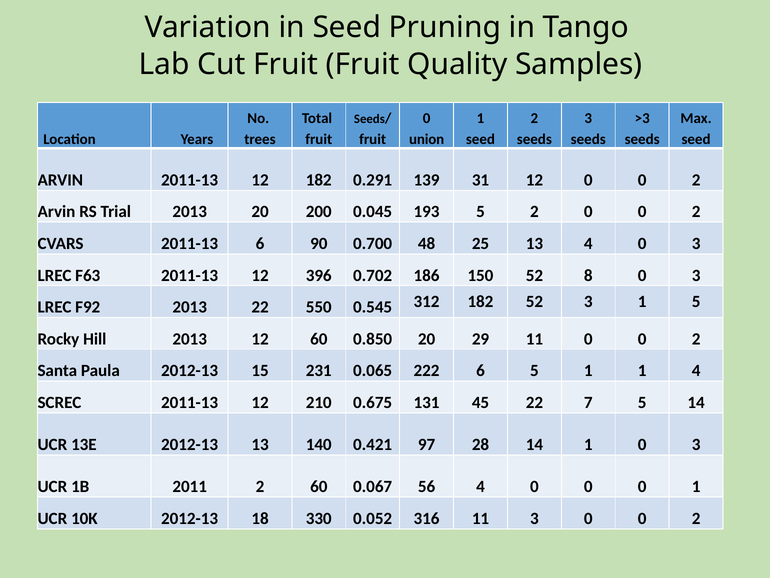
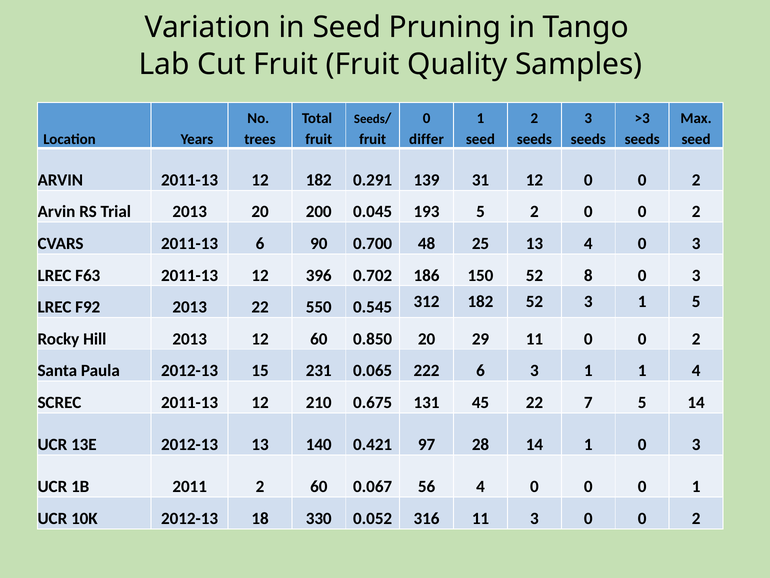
union: union -> differ (426, 139)
6 5: 5 -> 3 (534, 371)
